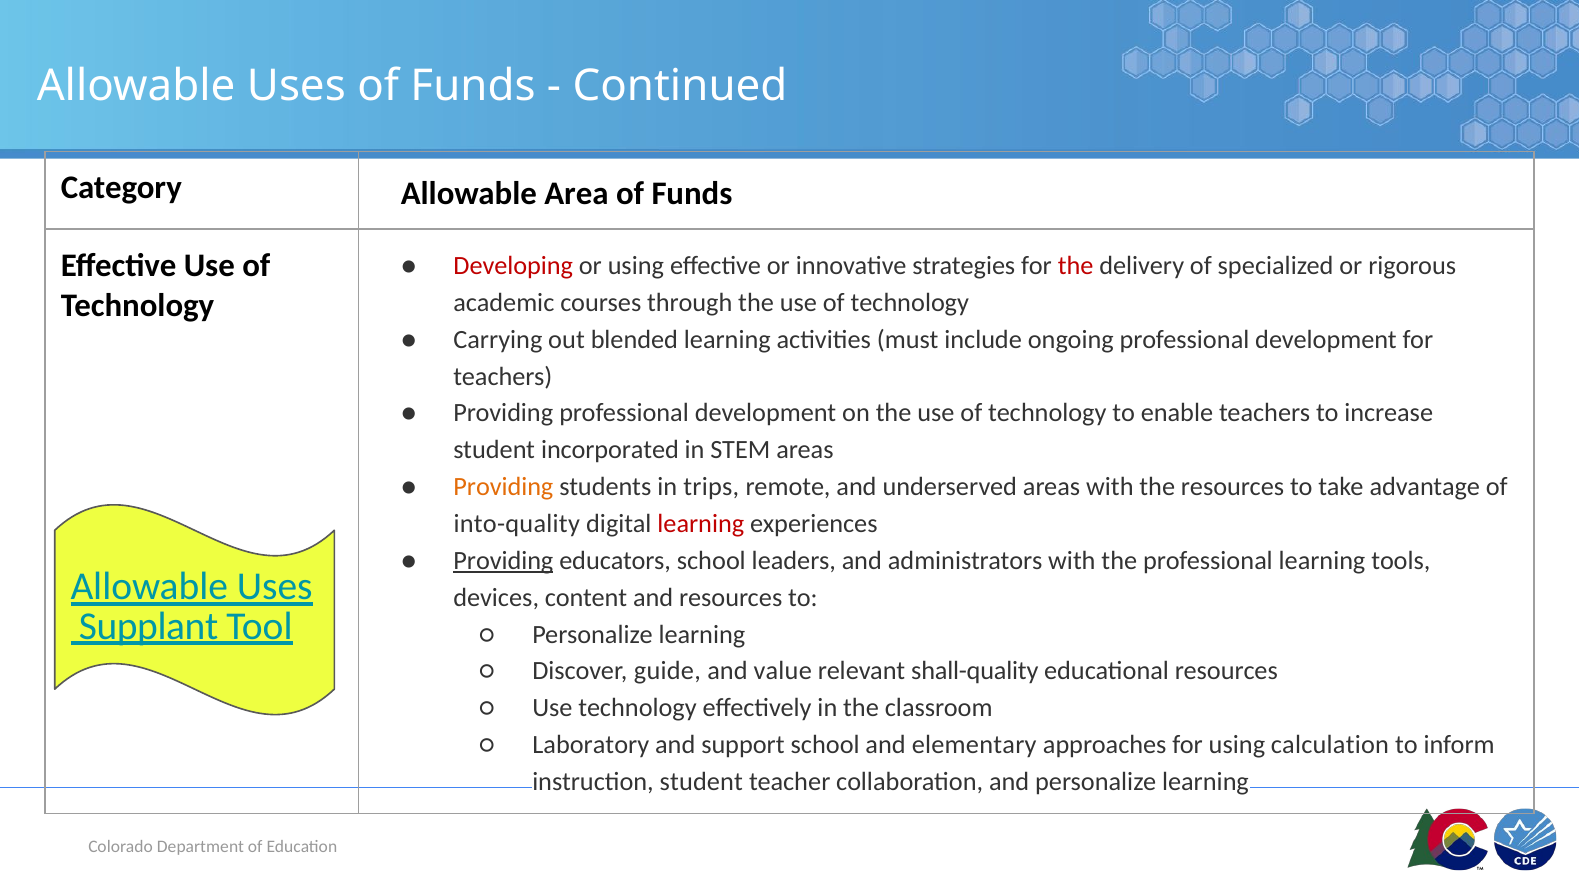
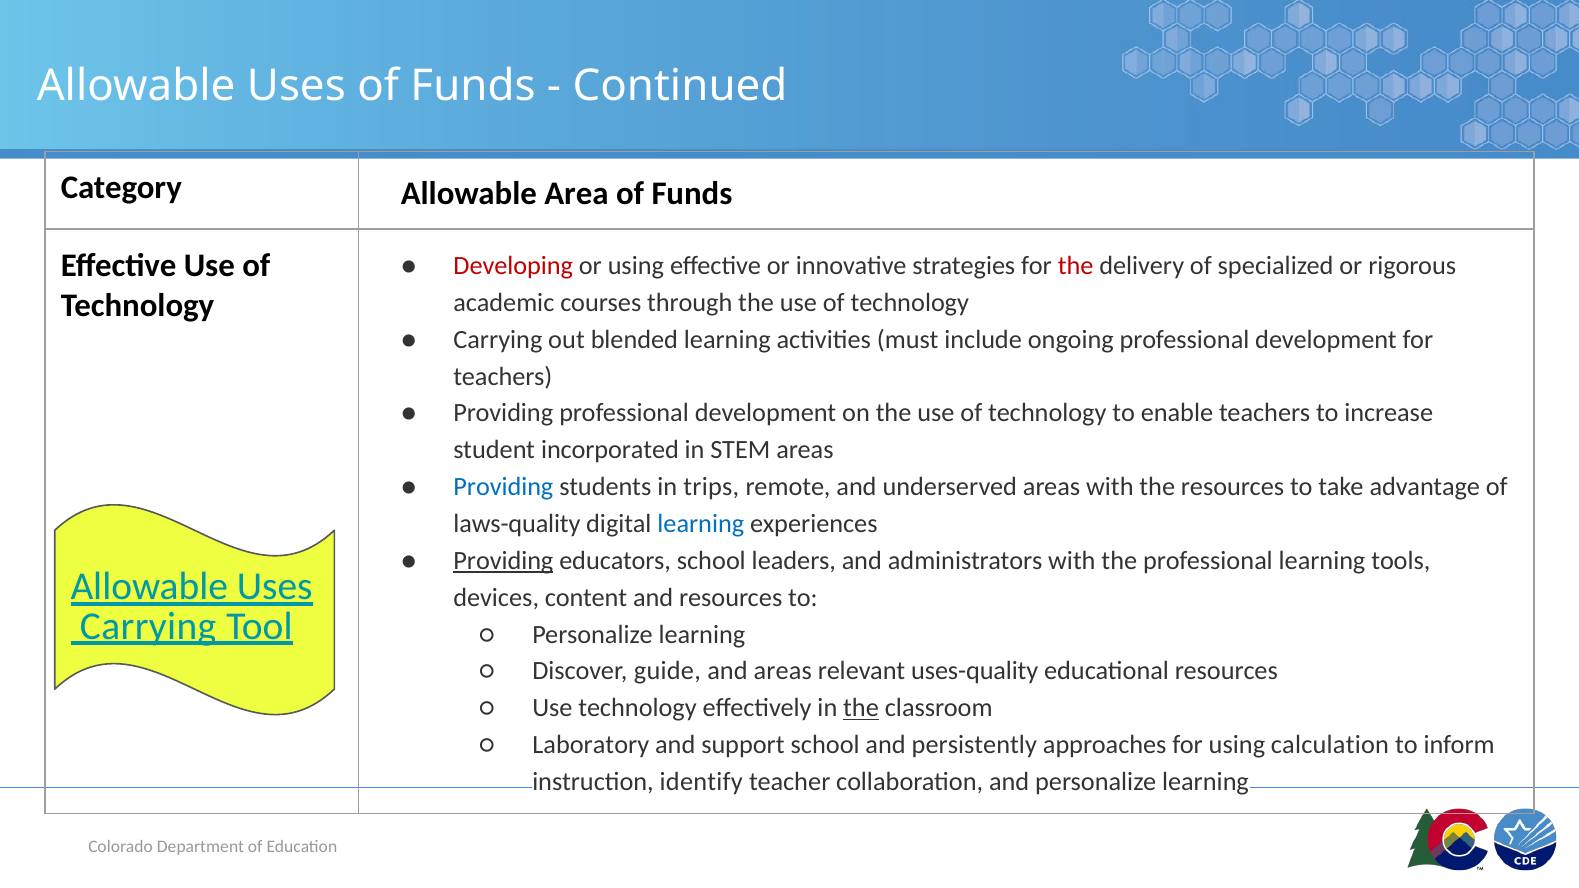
Providing colour: orange -> blue (503, 487)
into-quality: into-quality -> laws-quality (517, 524)
learning colour: red -> blue (701, 524)
Supplant: Supplant -> Carrying (148, 626)
and value: value -> areas (783, 671)
shall-quality: shall-quality -> uses-quality (975, 671)
the underline: none -> present (861, 708)
elementary: elementary -> persistently (974, 745)
instruction student: student -> identify (701, 782)
